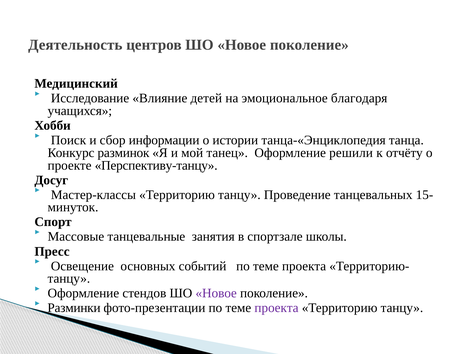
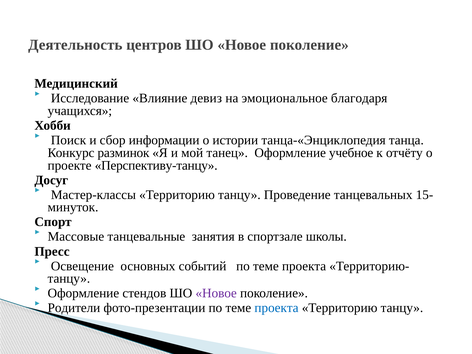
детей: детей -> девиз (206, 98)
решили: решили -> учебное (351, 153)
Разминки: Разминки -> Родители (74, 308)
проекта colour: purple -> blue (276, 308)
